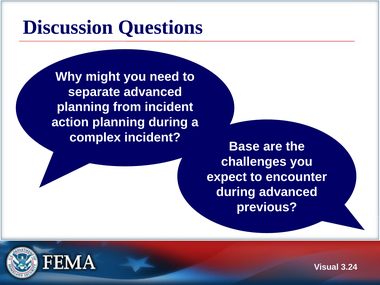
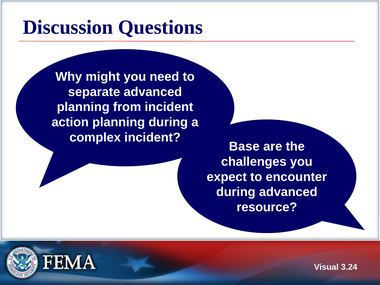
previous: previous -> resource (267, 207)
